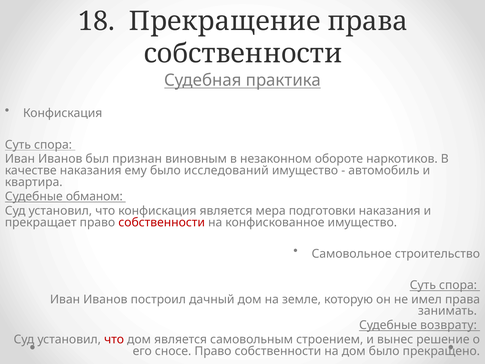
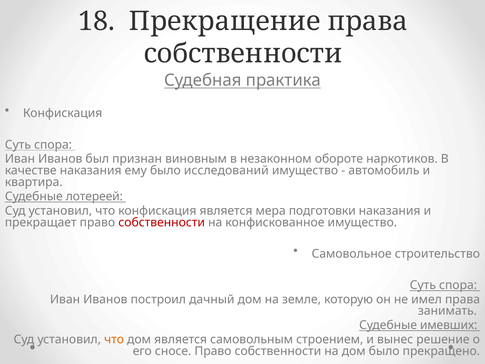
обманом: обманом -> лотереей (94, 196)
возврату: возврату -> имевших (449, 325)
что colour: red -> orange (114, 339)
